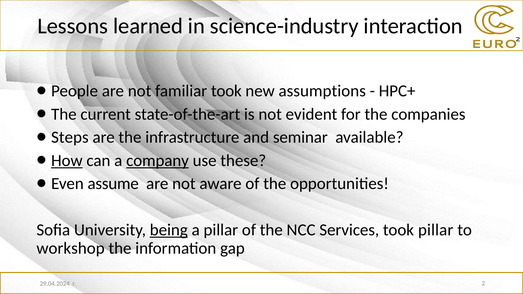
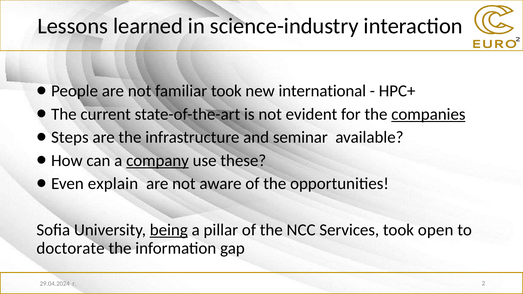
assumptions: assumptions -> international (322, 91)
companies underline: none -> present (428, 114)
How underline: present -> none (67, 161)
assume: assume -> explain (113, 184)
took pillar: pillar -> open (436, 230)
workshop: workshop -> doctorate (71, 248)
